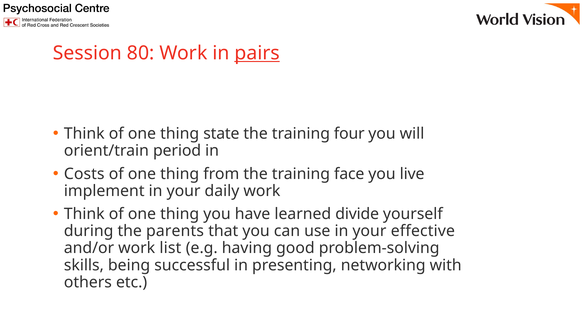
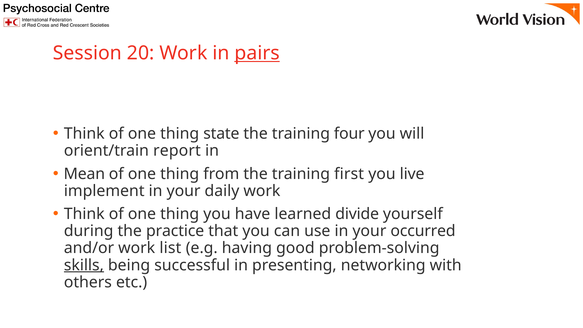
80: 80 -> 20 (141, 53)
period: period -> report (177, 151)
Costs: Costs -> Mean (84, 174)
face: face -> first (349, 174)
parents: parents -> practice (175, 231)
effective: effective -> occurred (423, 231)
skills underline: none -> present (84, 265)
